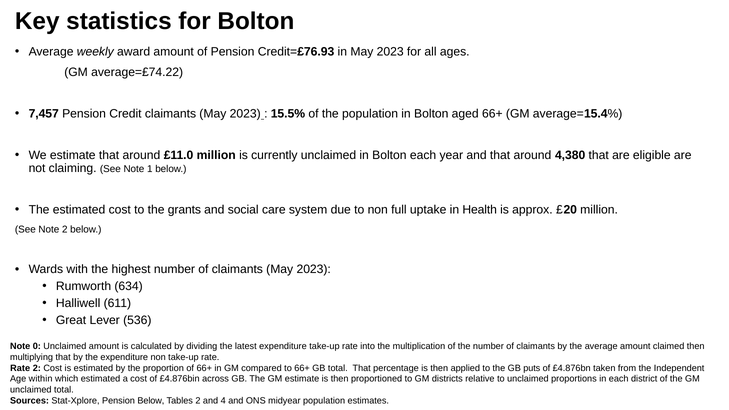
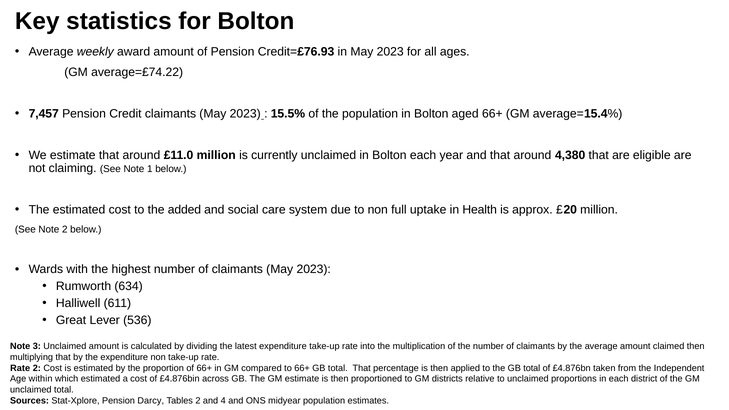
grants: grants -> added (184, 210)
0: 0 -> 3 (37, 346)
the GB puts: puts -> total (532, 368)
Pension Below: Below -> Darcy (151, 401)
